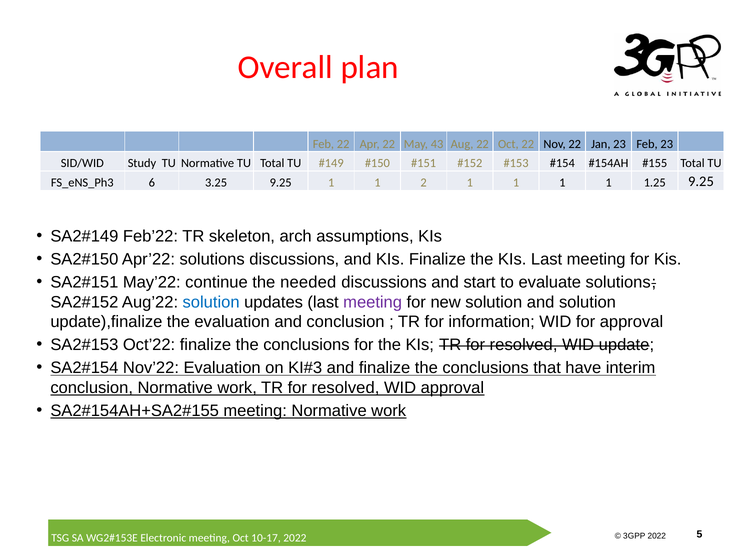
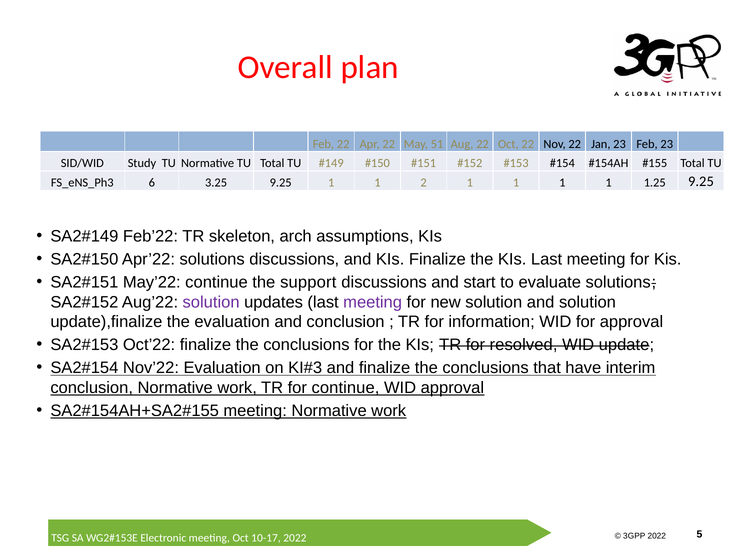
43: 43 -> 51 (437, 144)
needed: needed -> support (308, 283)
solution colour: blue -> purple (211, 302)
work TR for resolved: resolved -> continue (345, 388)
